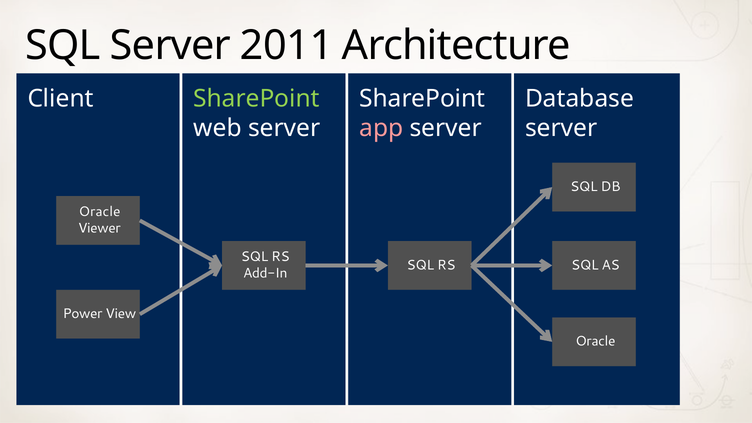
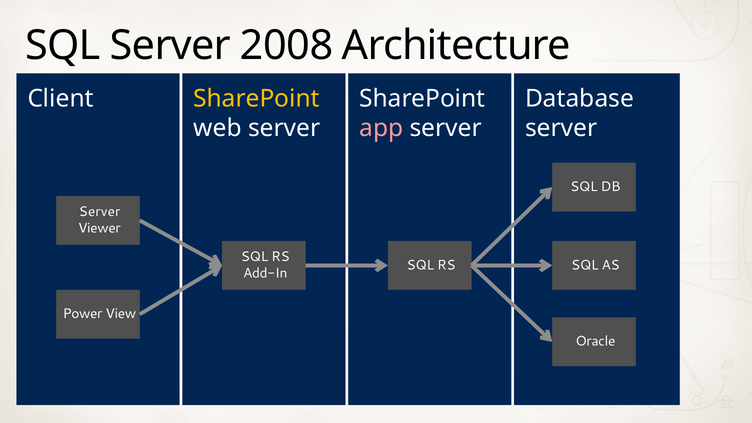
2011: 2011 -> 2008 (287, 46)
SharePoint colour: light green -> yellow (256, 99)
Oracle: Oracle -> Server (100, 212)
